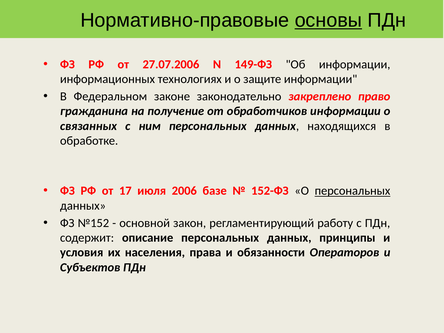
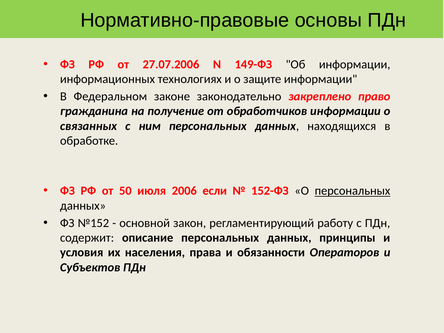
основы underline: present -> none (328, 20)
17: 17 -> 50 (125, 191)
базе: базе -> если (215, 191)
